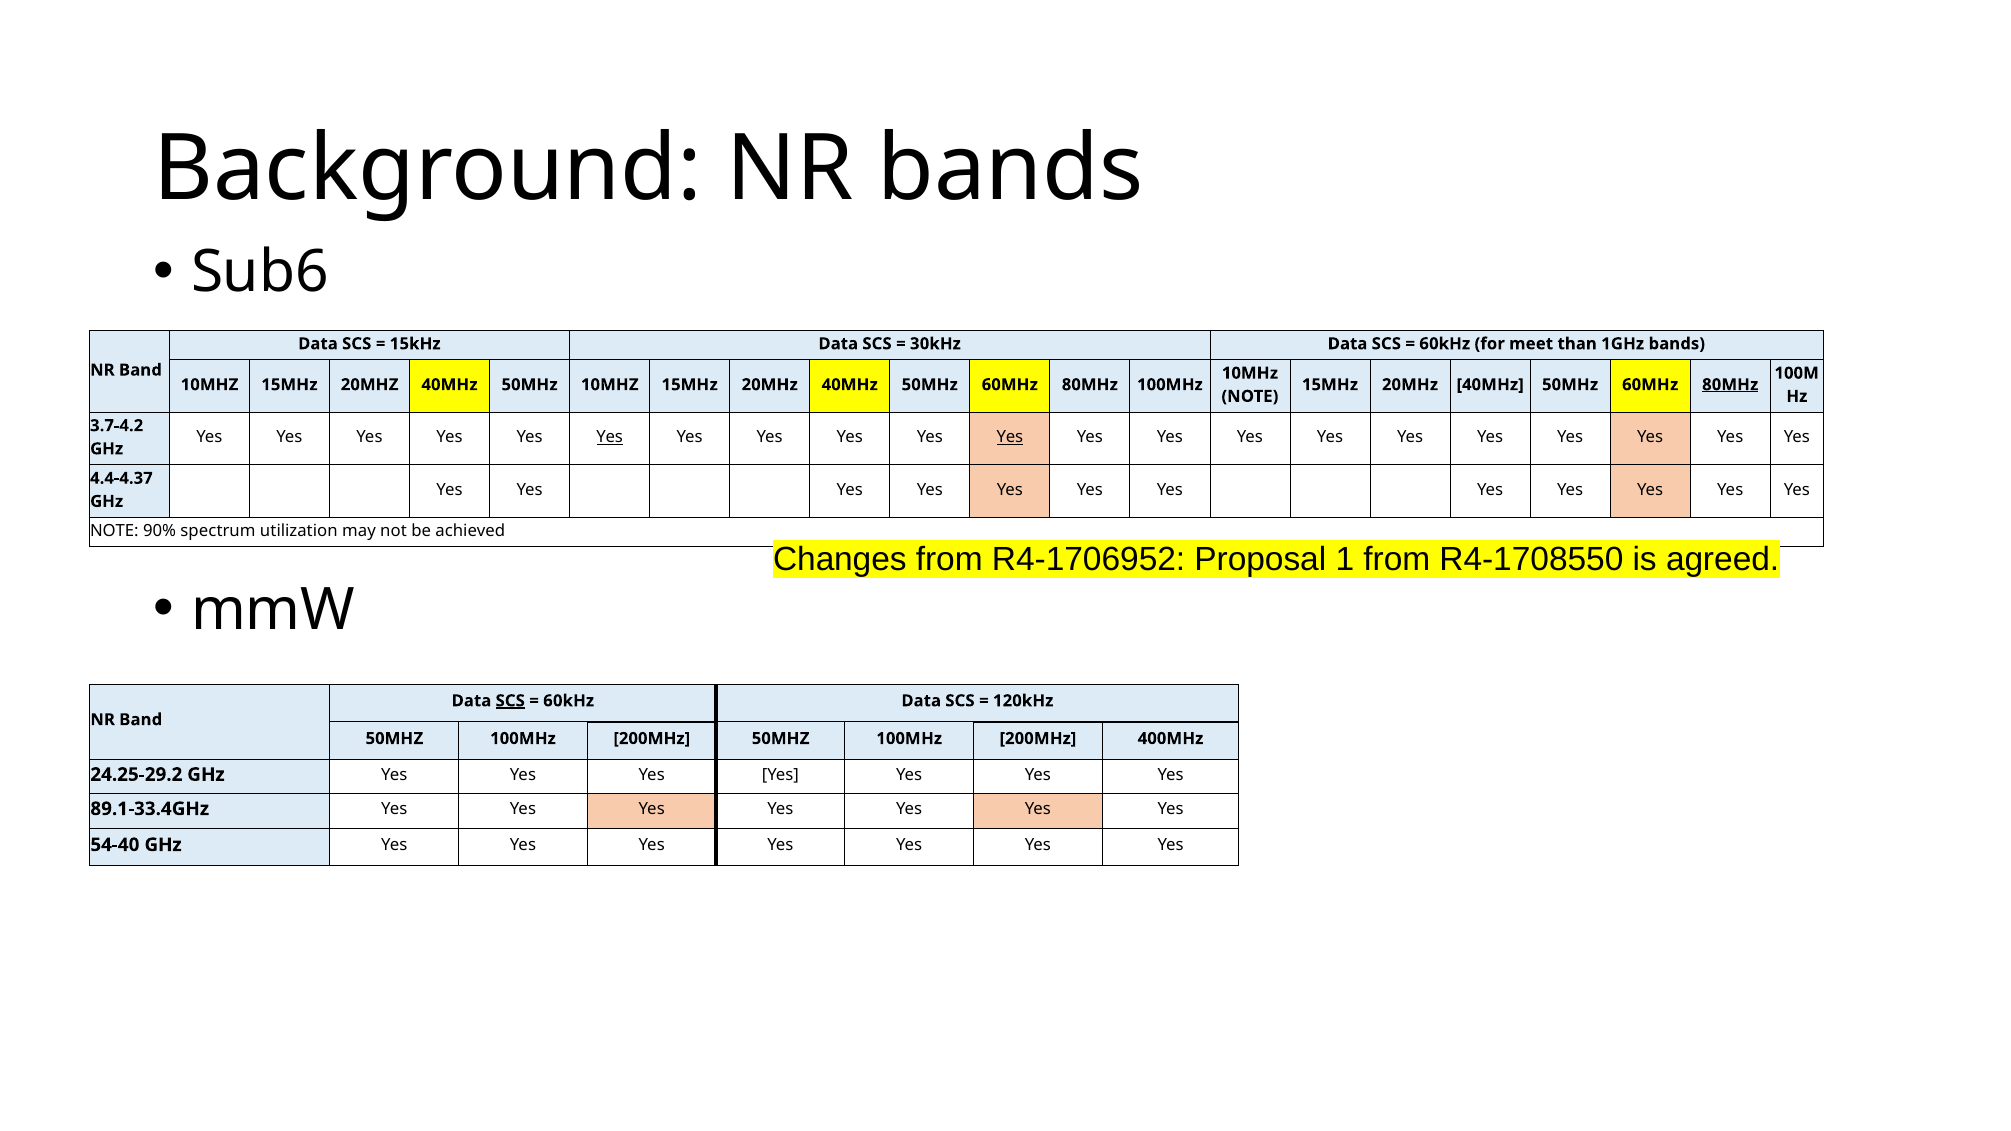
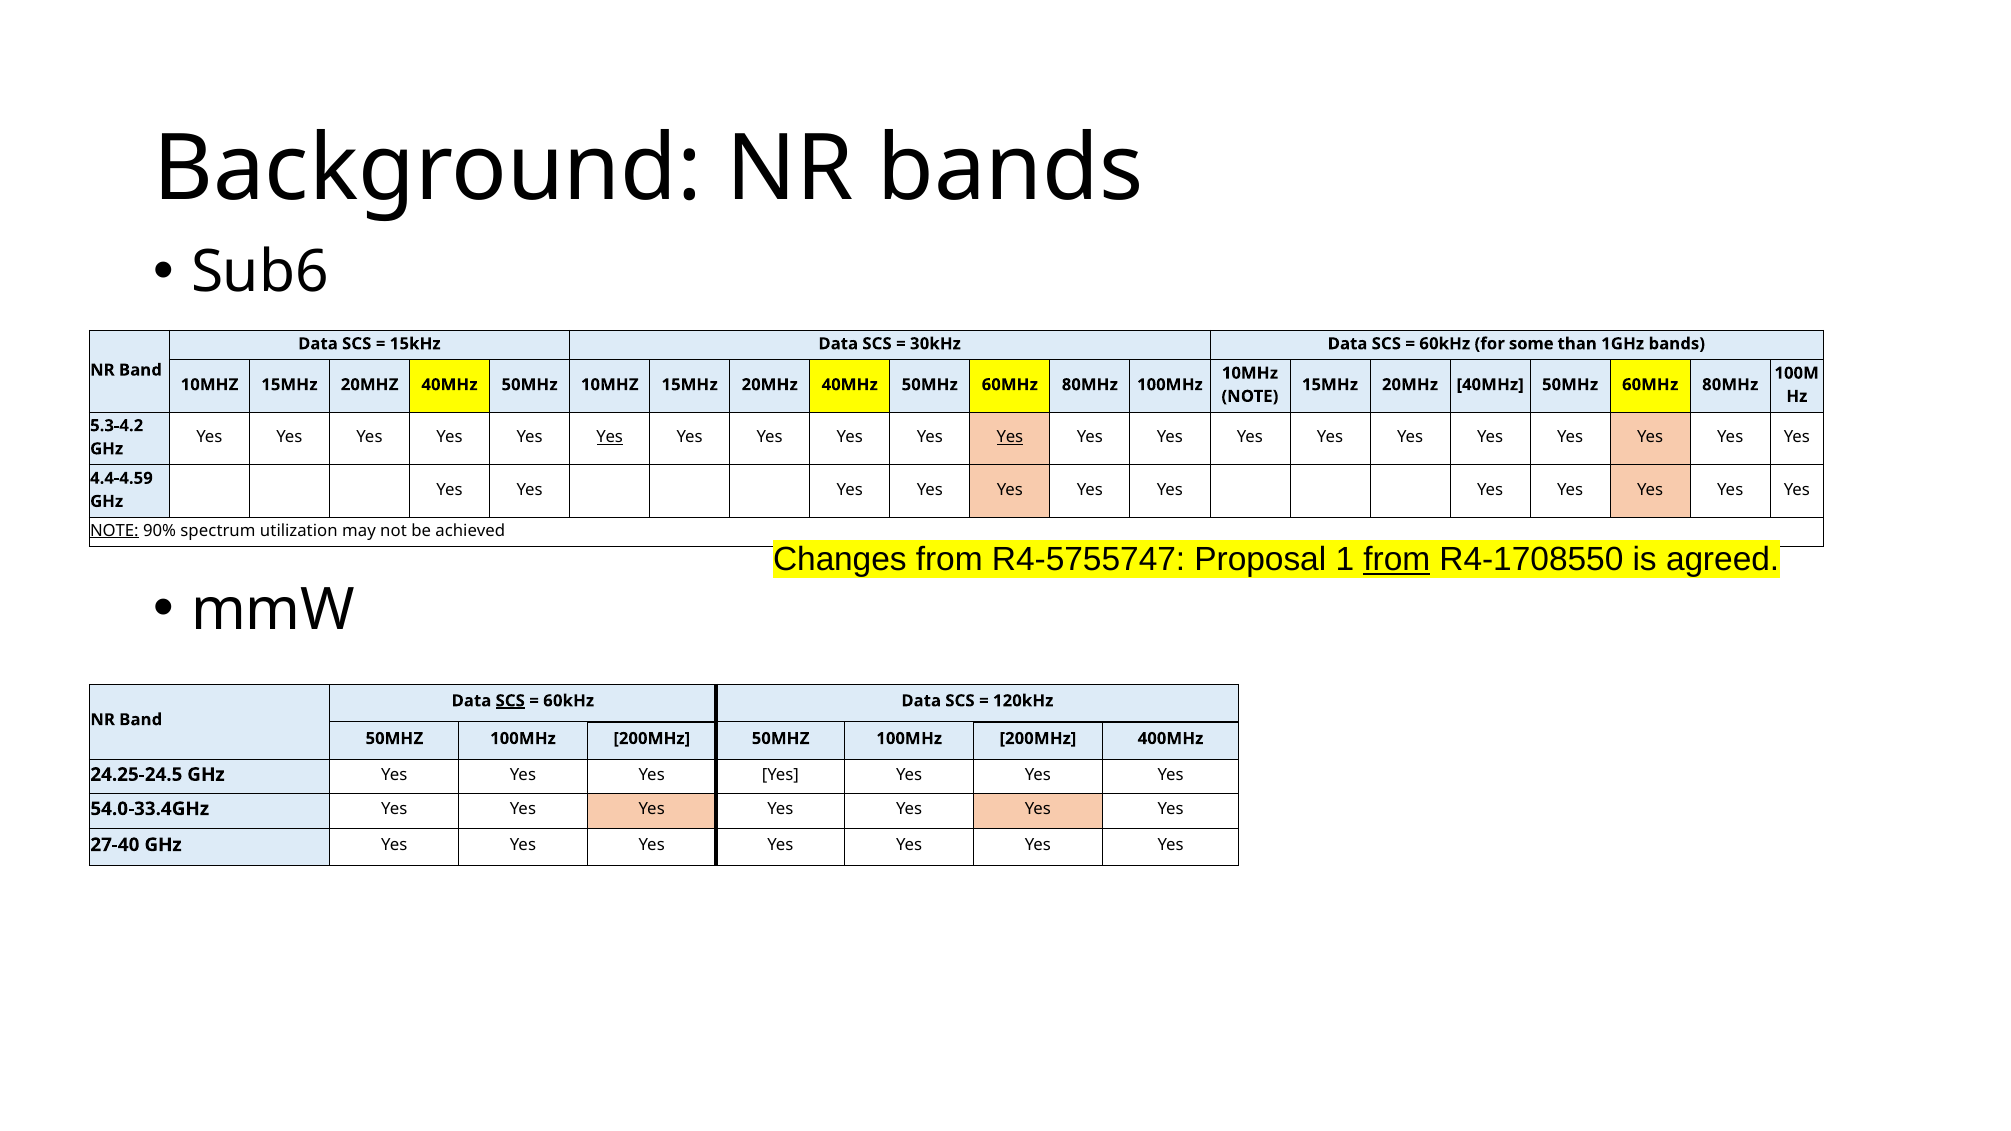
meet: meet -> some (1531, 344)
80MHz underline: present -> none (1730, 385)
3.7-4.2: 3.7-4.2 -> 5.3-4.2 (117, 426)
4.4-4.37: 4.4-4.37 -> 4.4-4.59 (121, 478)
NOTE underline: none -> present (114, 531)
R4-1706952: R4-1706952 -> R4-5755747 (1089, 560)
from underline: none -> present (1397, 560)
24.25-29.2: 24.25-29.2 -> 24.25-24.5 (136, 775)
89.1-33.4GHz: 89.1-33.4GHz -> 54.0-33.4GHz (150, 809)
54-40: 54-40 -> 27-40 (115, 845)
